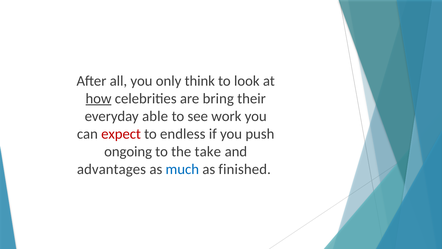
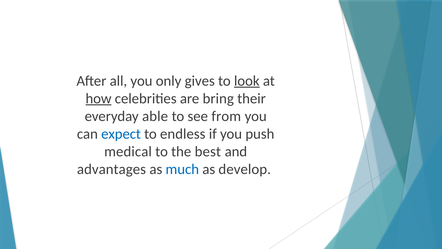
think: think -> gives (200, 81)
look underline: none -> present (247, 81)
work: work -> from (226, 116)
expect colour: red -> blue (121, 134)
ongoing: ongoing -> medical (128, 151)
take: take -> best (208, 151)
finished: finished -> develop (245, 169)
